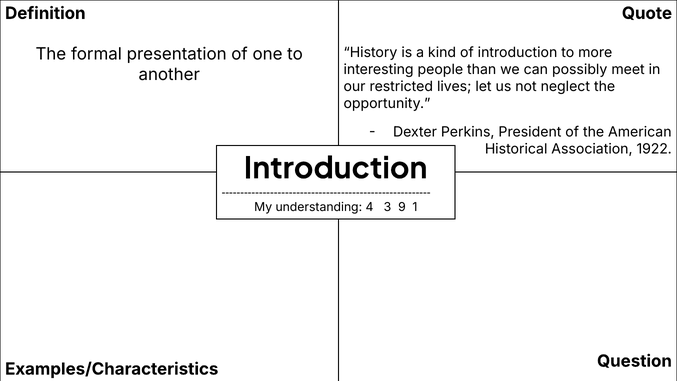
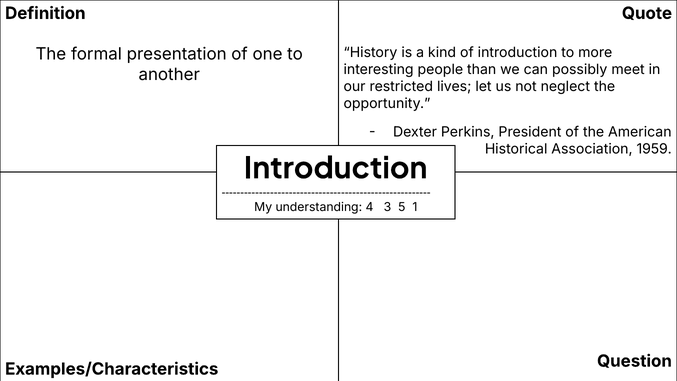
1922: 1922 -> 1959 (654, 149)
9: 9 -> 5 (402, 207)
